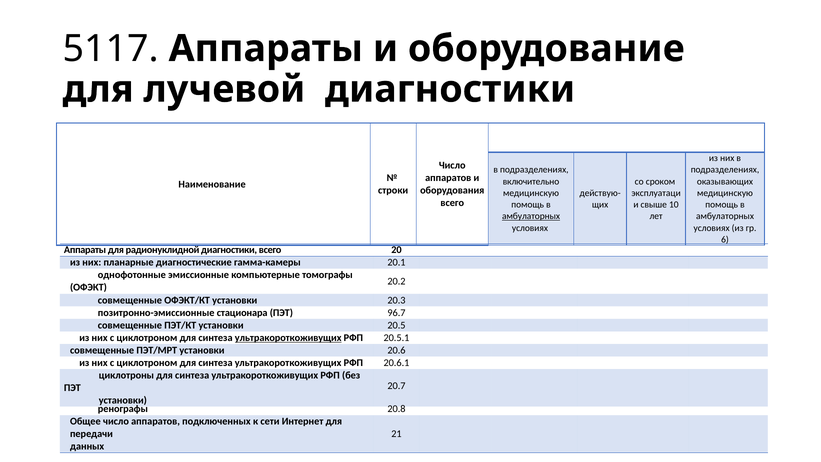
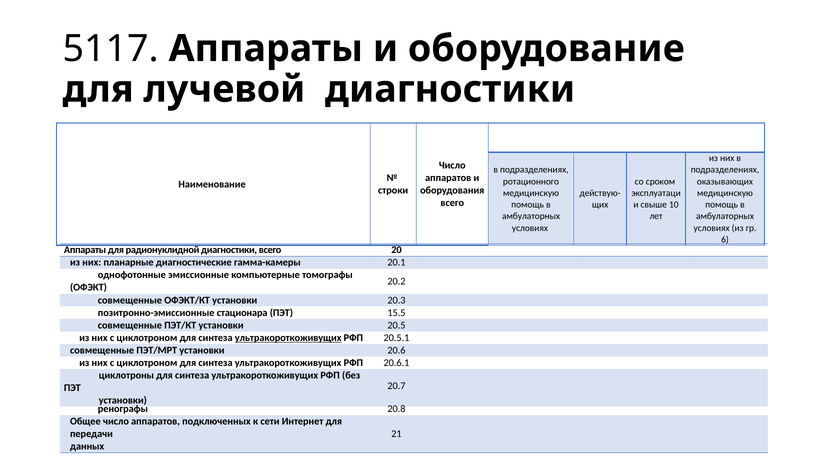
включительно: включительно -> ротационного (531, 181)
амбулаторных underline: present -> none (531, 216)
96.7: 96.7 -> 15.5 (396, 313)
